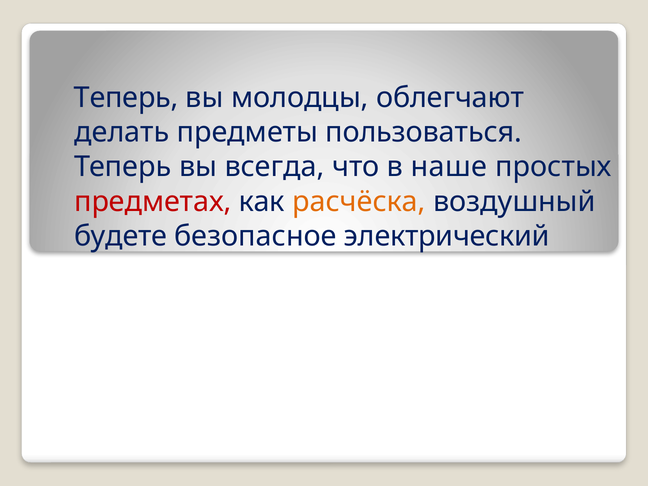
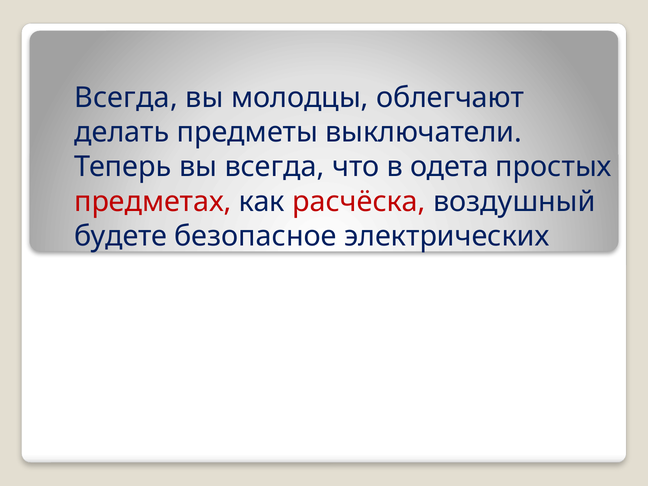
Теперь: Теперь -> Всегда (126, 98)
пользоваться: пользоваться -> выключатели (424, 132)
наше: наше -> одета (449, 167)
расчёска colour: orange -> red (359, 202)
электрический: электрический -> электрических (447, 236)
